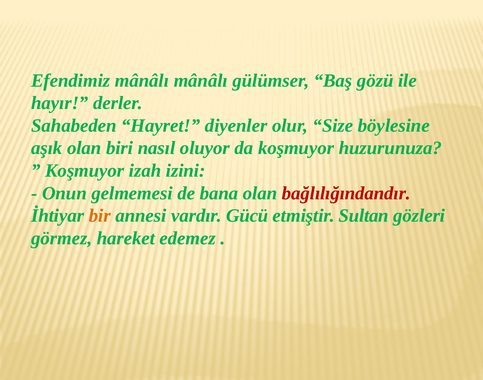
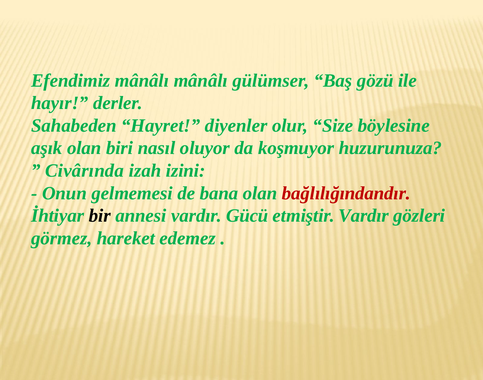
Koşmuyor: Koşmuyor -> Civârında (85, 171)
bir colour: orange -> black (100, 216)
etmiştir Sultan: Sultan -> Vardır (364, 216)
